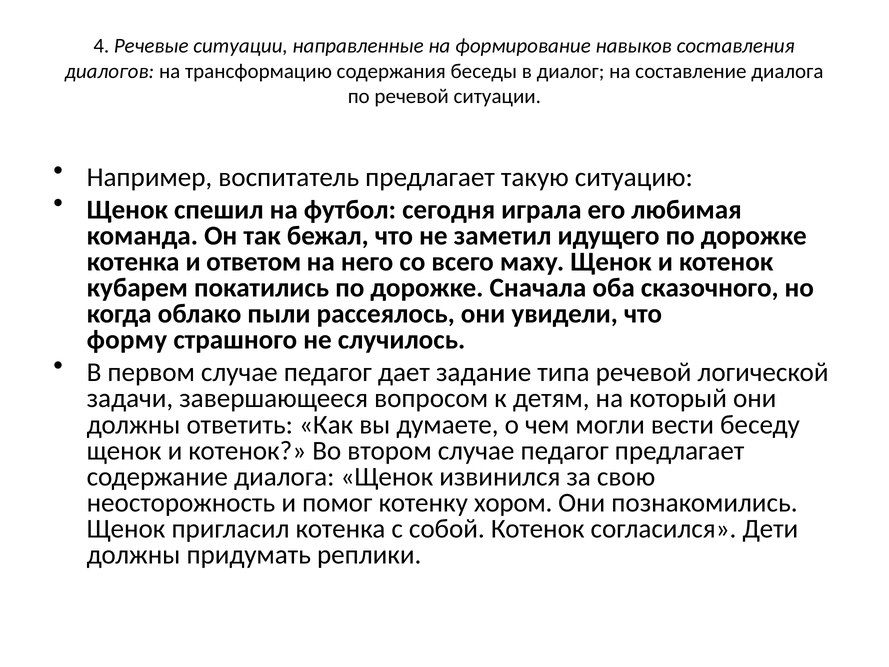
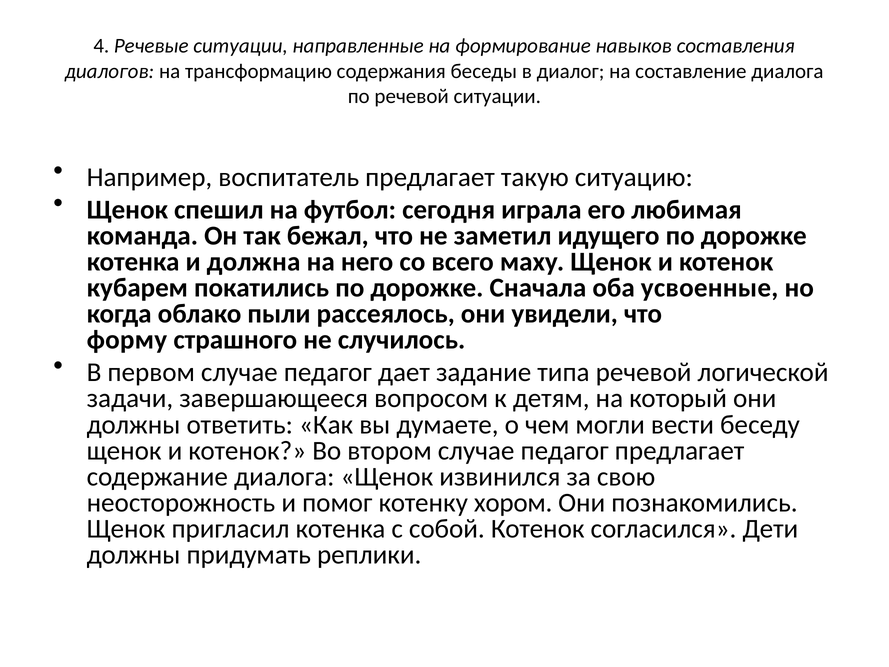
ответом: ответом -> должна (254, 262)
сказочного: сказочного -> усвоенные (710, 288)
